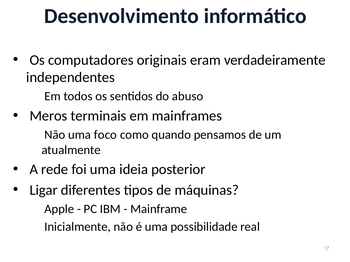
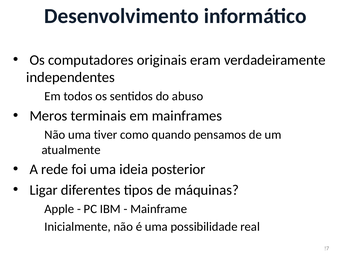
foco: foco -> tiver (105, 135)
